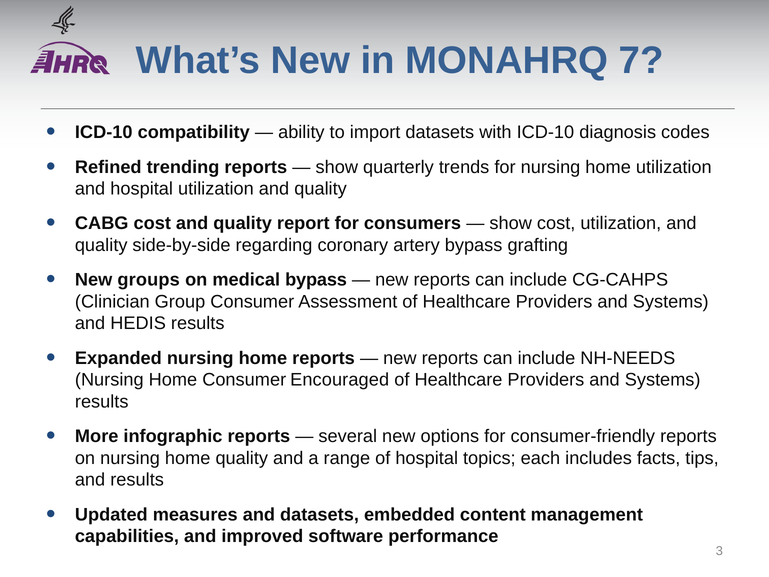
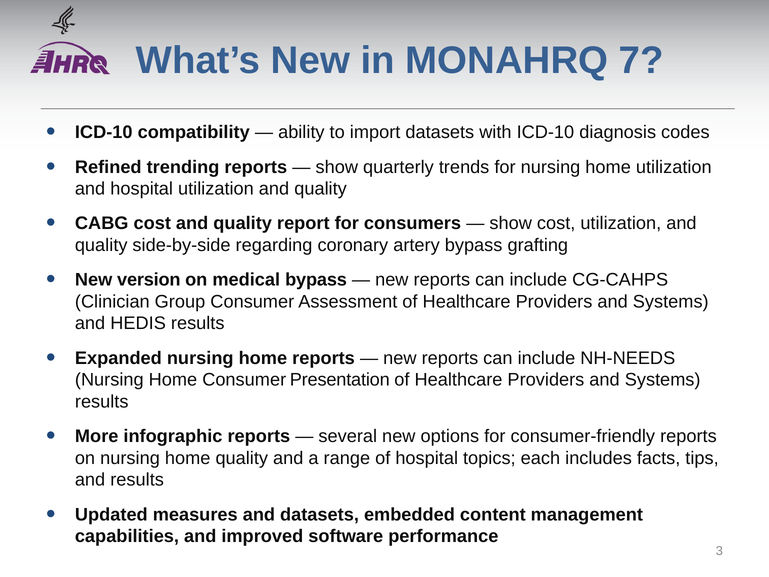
groups: groups -> version (149, 280)
Encouraged: Encouraged -> Presentation (340, 380)
